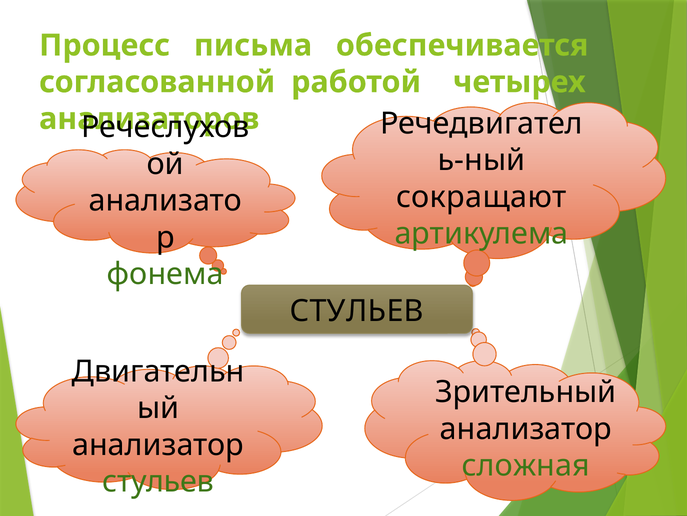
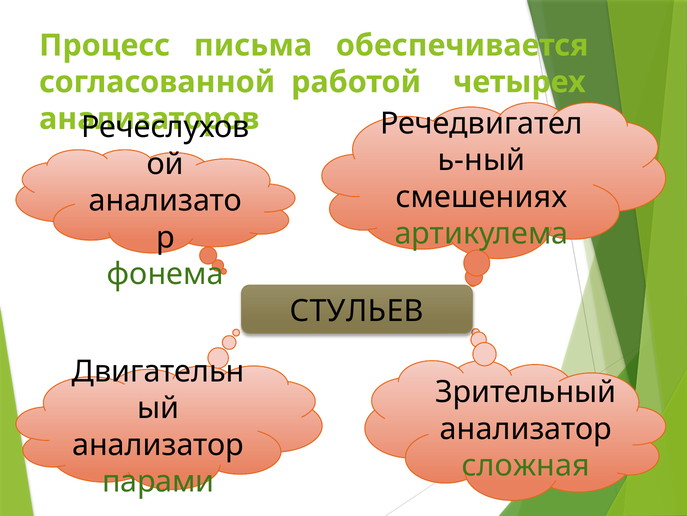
сокращают: сокращают -> смешениях (481, 197)
стульев: стульев -> парами (158, 481)
